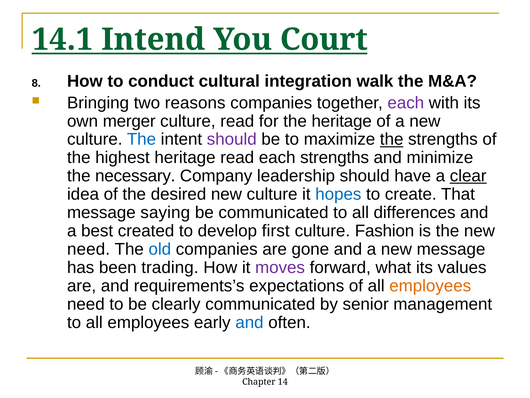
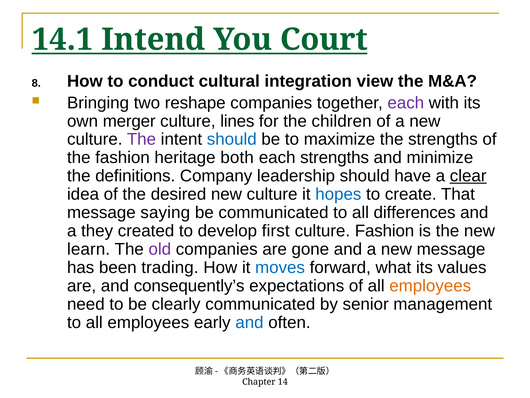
walk: walk -> view (375, 81)
reasons: reasons -> reshape (195, 103)
culture read: read -> lines (237, 121)
the heritage: heritage -> children (342, 121)
The colour: blue -> purple (141, 139)
should colour: purple -> blue (232, 139)
the underline: present -> none (392, 139)
the highest: highest -> fashion (123, 158)
heritage read: read -> both (237, 158)
necessary: necessary -> definitions (135, 176)
best: best -> they (97, 231)
need: need -> learn (89, 249)
old colour: blue -> purple (160, 249)
moves colour: purple -> blue (280, 267)
requirements’s: requirements’s -> consequently’s (189, 285)
